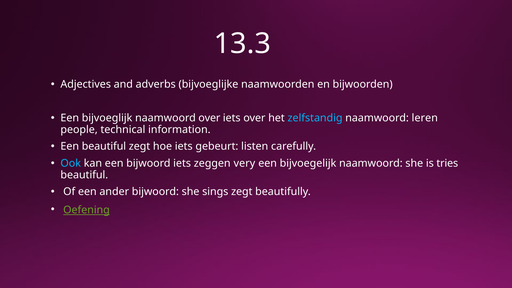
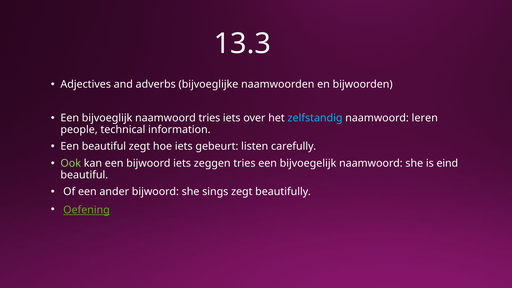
naamwoord over: over -> tries (209, 118)
Ook colour: light blue -> light green (71, 163)
zeggen very: very -> tries (244, 163)
tries: tries -> eind (447, 163)
